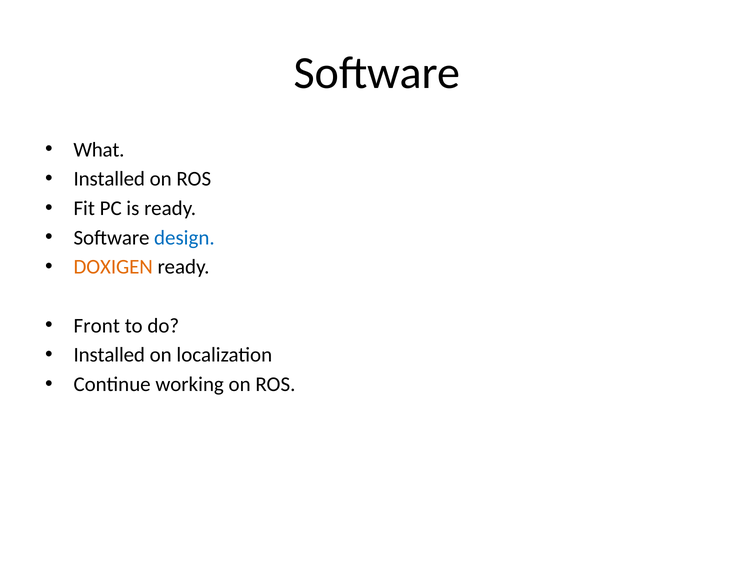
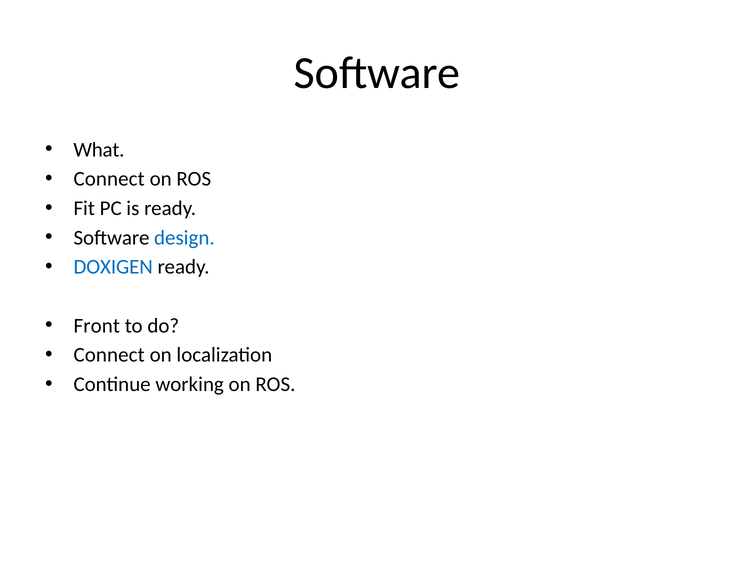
Installed: Installed -> Connect (109, 179)
DOXIGEN colour: orange -> blue (113, 267)
Installed: Installed -> Connect (109, 355)
